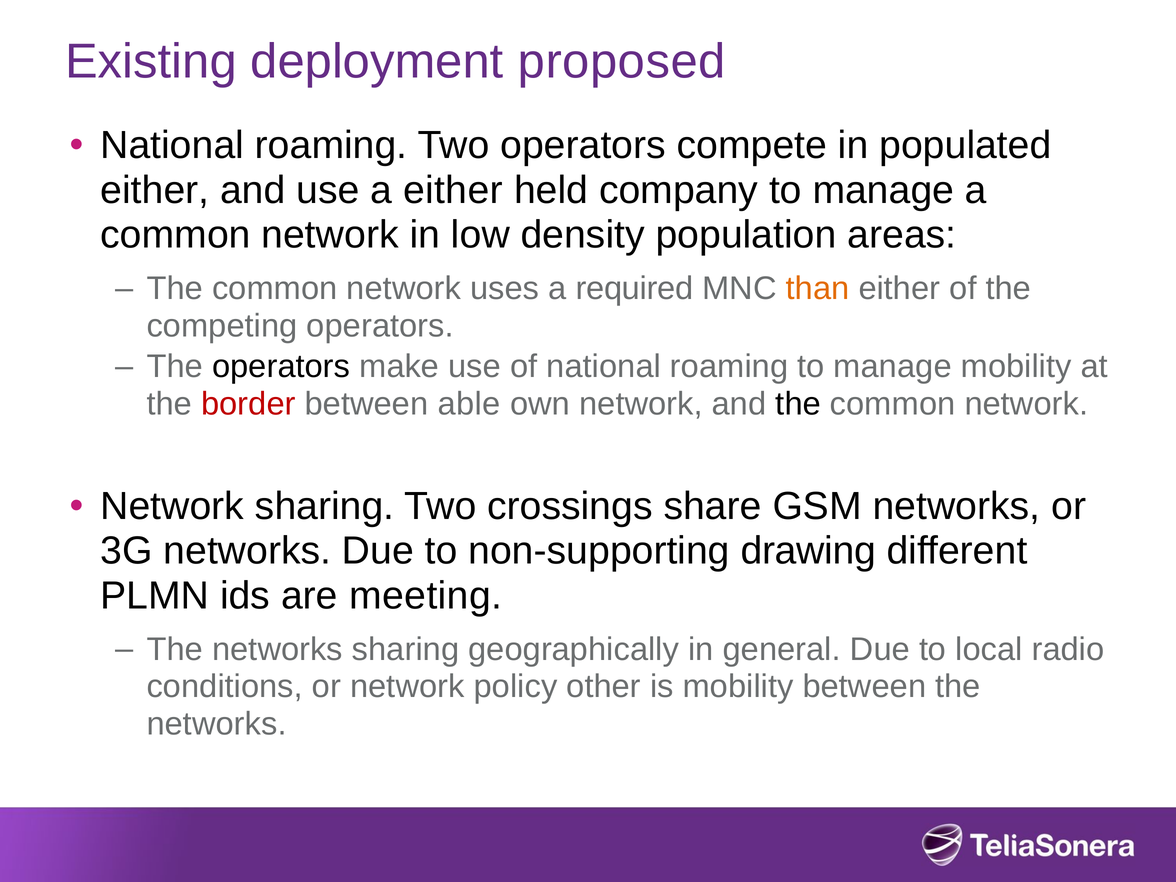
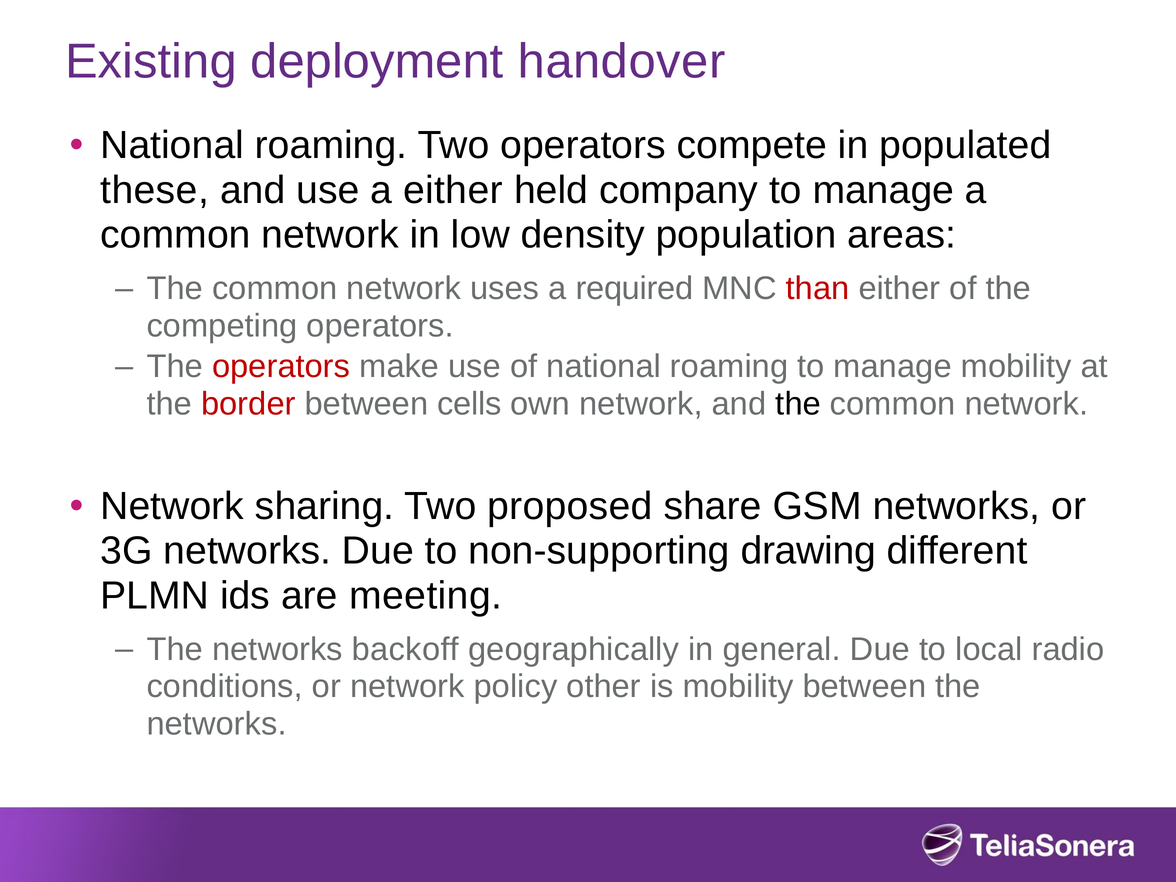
proposed: proposed -> handover (622, 62)
either: either -> these (155, 190)
than colour: orange -> red (818, 289)
operators colour: black -> red (281, 367)
able: able -> cells (469, 404)
crossings: crossings -> proposed (570, 506)
networks sharing: sharing -> backoff (405, 649)
